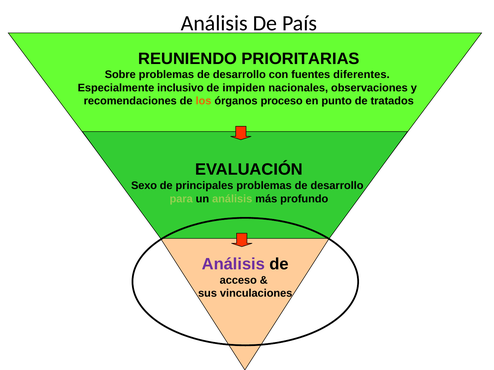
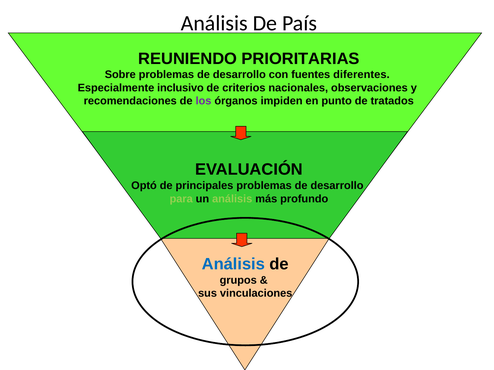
impiden: impiden -> criterios (244, 88)
los colour: orange -> purple (204, 101)
proceso: proceso -> impiden (282, 101)
Sexo: Sexo -> Optó (144, 186)
Análisis colour: purple -> blue (233, 264)
acceso: acceso -> grupos (238, 281)
